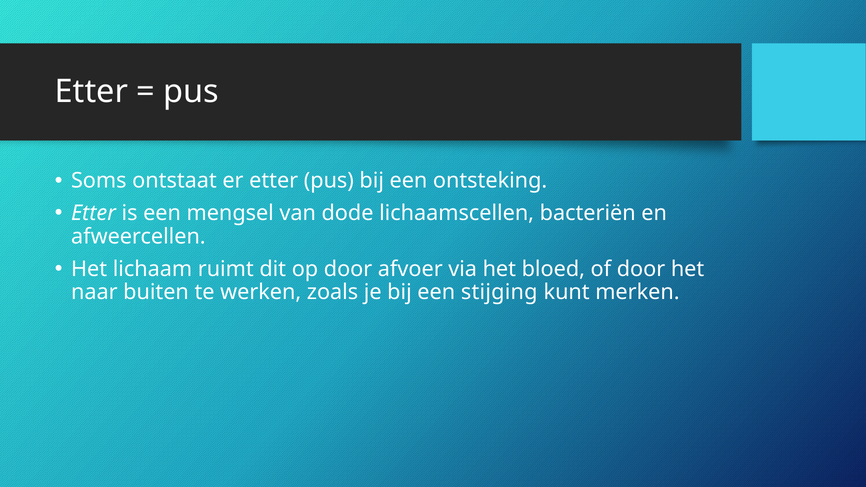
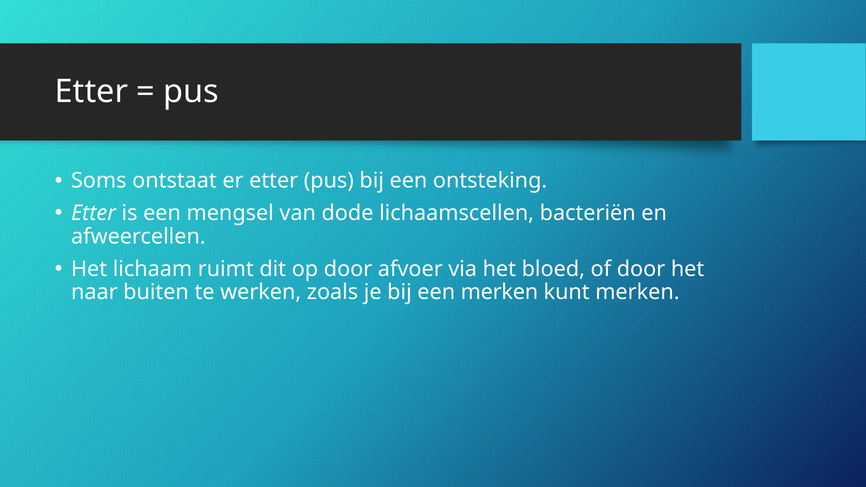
een stijging: stijging -> merken (499, 292)
